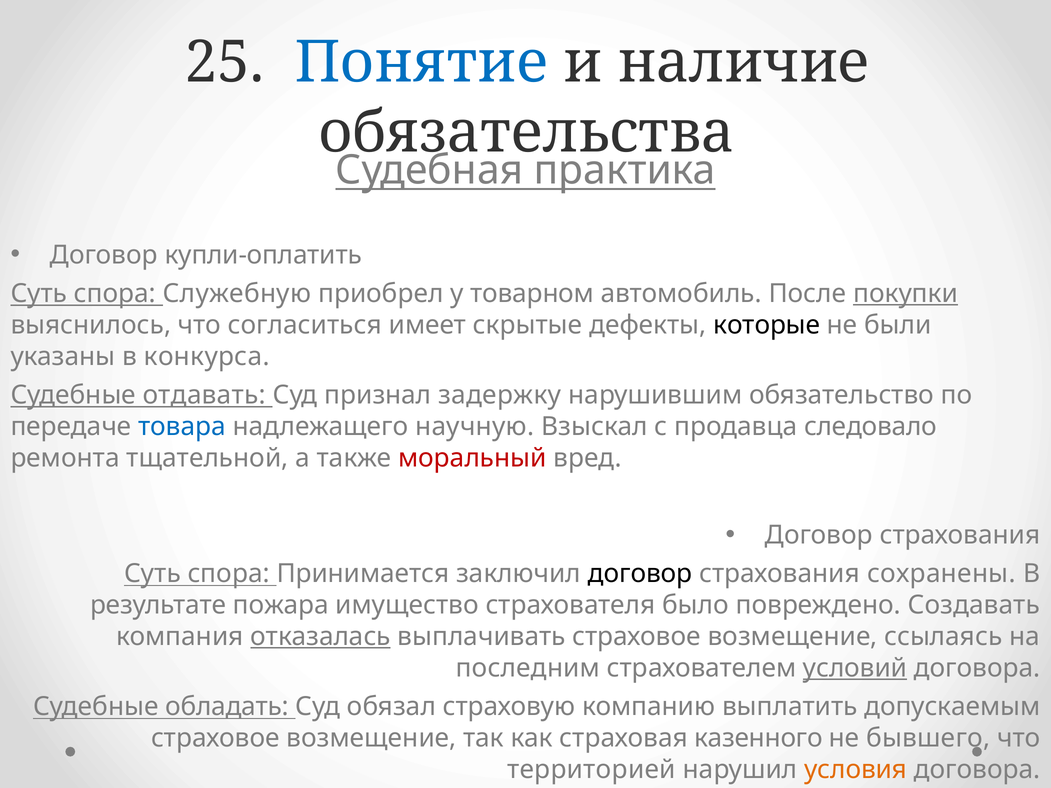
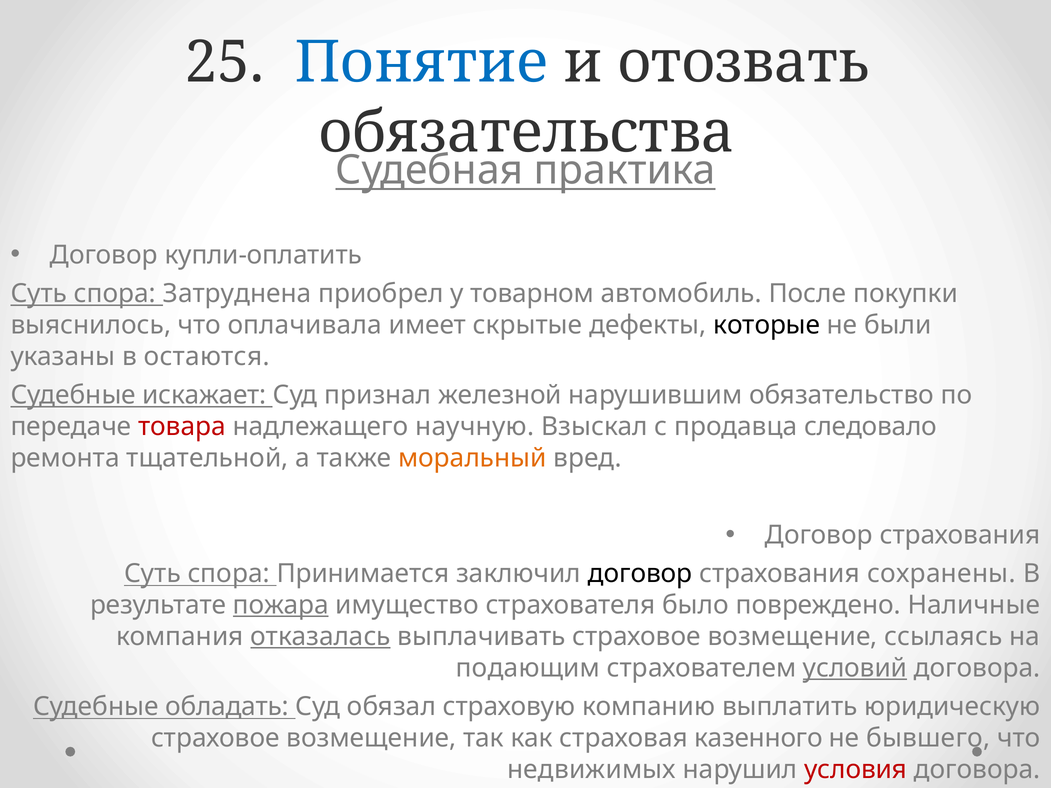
наличие: наличие -> отозвать (743, 62)
Служебную: Служебную -> Затруднена (237, 294)
покупки underline: present -> none (906, 294)
согласиться: согласиться -> оплачивала (305, 325)
конкурса: конкурса -> остаются (207, 357)
отдавать: отдавать -> искажает (204, 395)
задержку: задержку -> железной (500, 395)
товара colour: blue -> red (182, 427)
моральный colour: red -> orange (472, 458)
пожара underline: none -> present (281, 605)
Создавать: Создавать -> Наличные (974, 605)
последним: последним -> подающим (528, 668)
допускаемым: допускаемым -> юридическую (952, 707)
территорией: территорией -> недвижимых (591, 770)
условия colour: orange -> red (856, 770)
